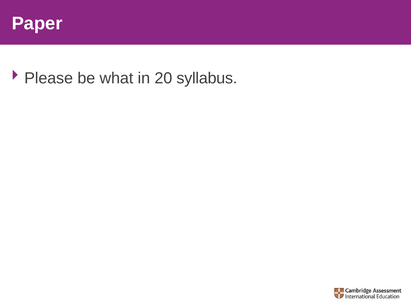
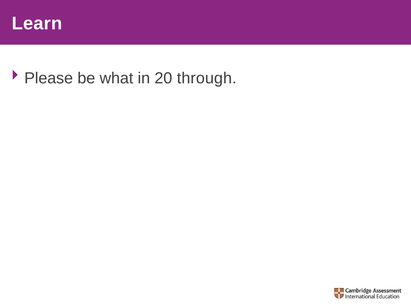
Paper: Paper -> Learn (37, 24)
syllabus: syllabus -> through (207, 78)
